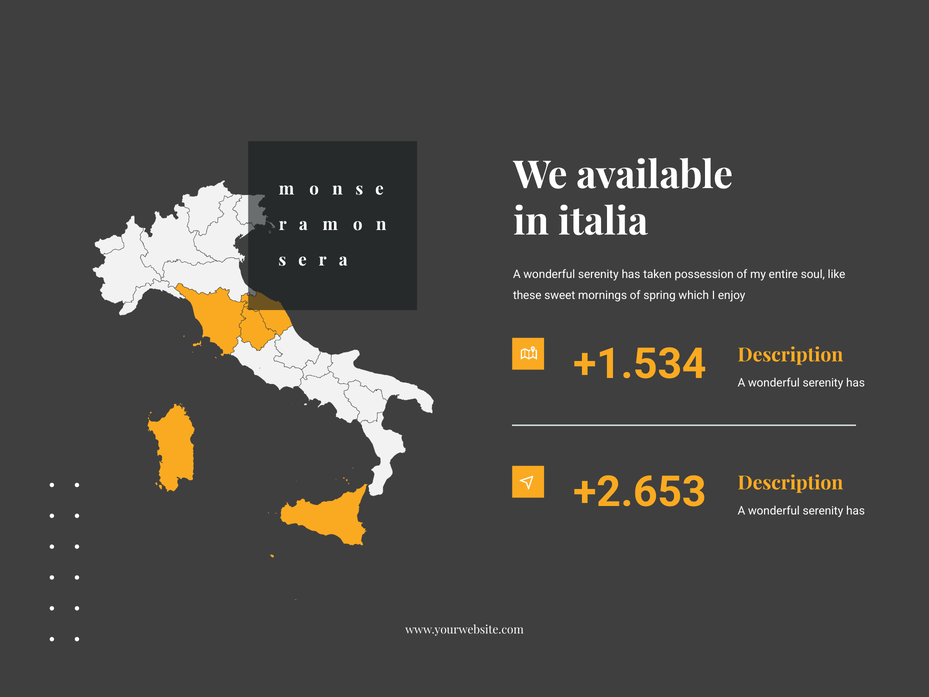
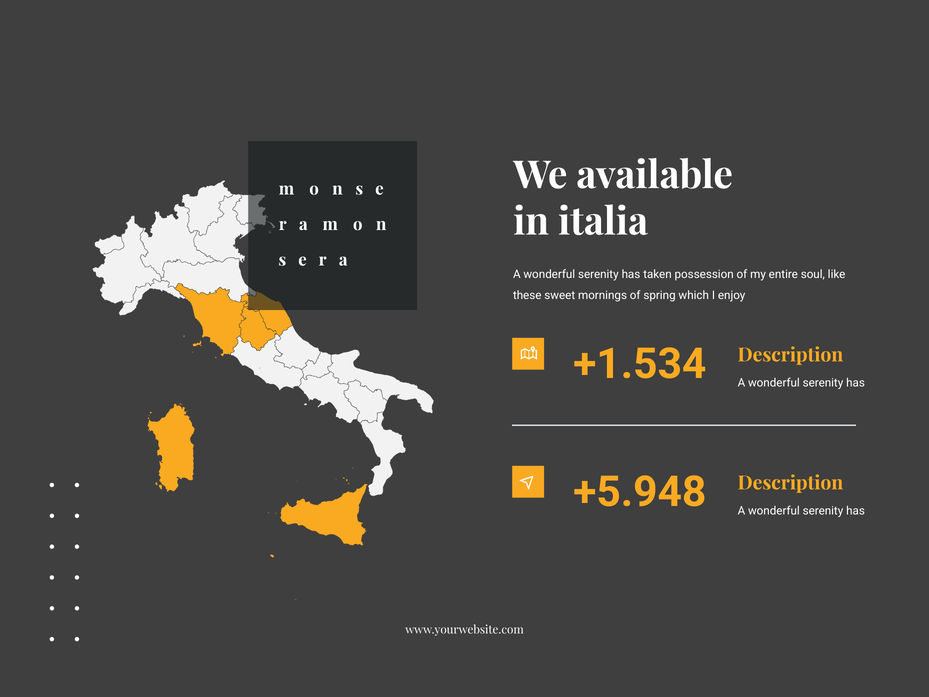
+2.653: +2.653 -> +5.948 (640, 492)
